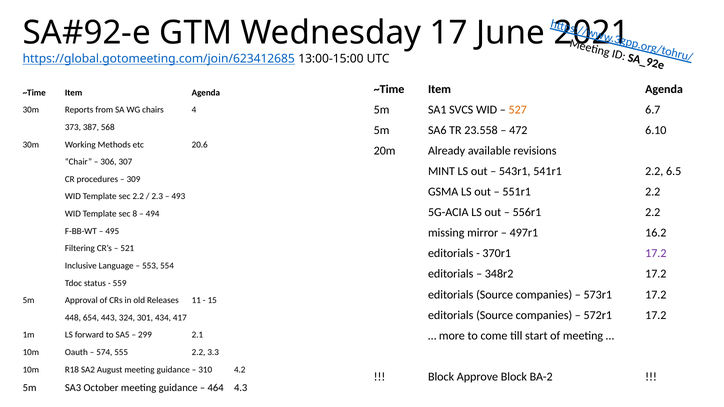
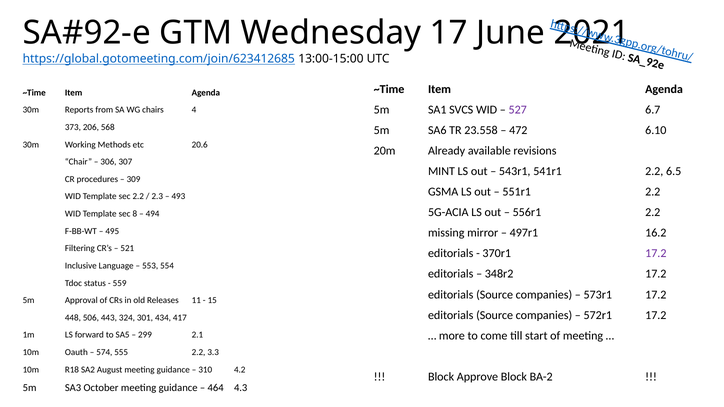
527 colour: orange -> purple (518, 110)
387: 387 -> 206 (91, 127)
654: 654 -> 506 (91, 318)
